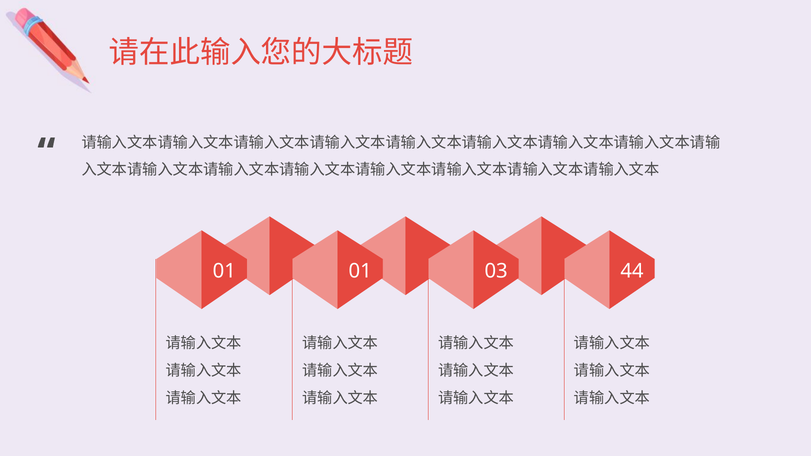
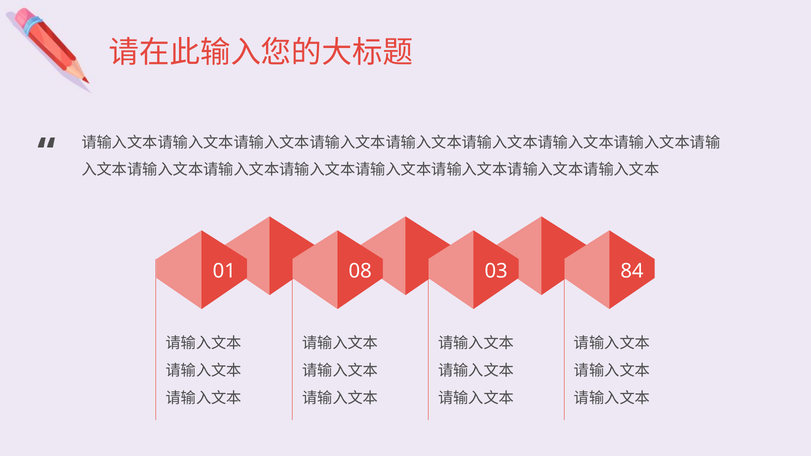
01 01: 01 -> 08 (360, 271)
44: 44 -> 84 (632, 271)
